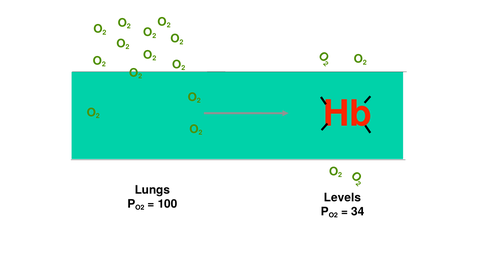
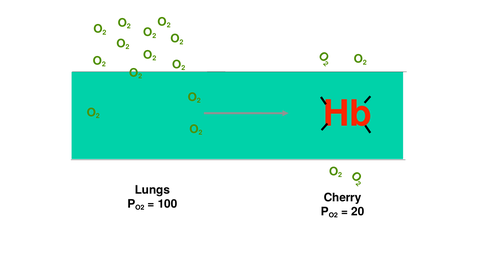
Levels: Levels -> Cherry (343, 198)
34: 34 -> 20 (358, 212)
